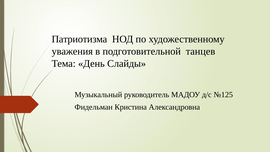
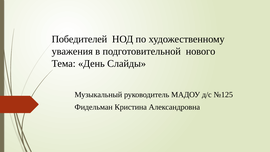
Патриотизма: Патриотизма -> Победителей (79, 39)
танцев: танцев -> нового (201, 51)
